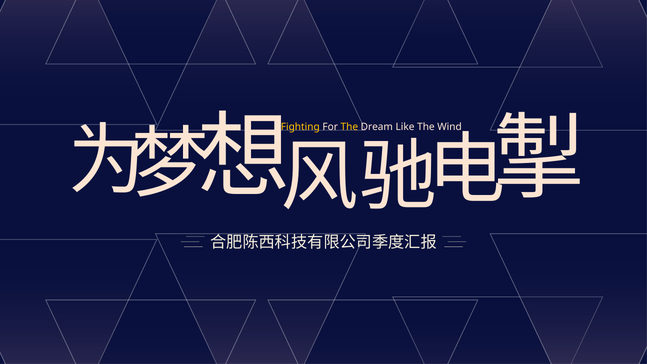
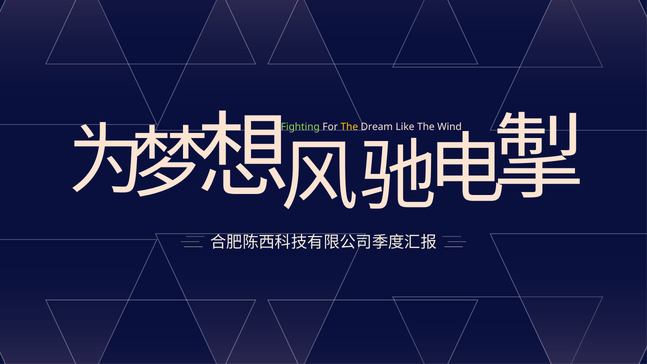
Fighting colour: yellow -> light green (300, 127)
